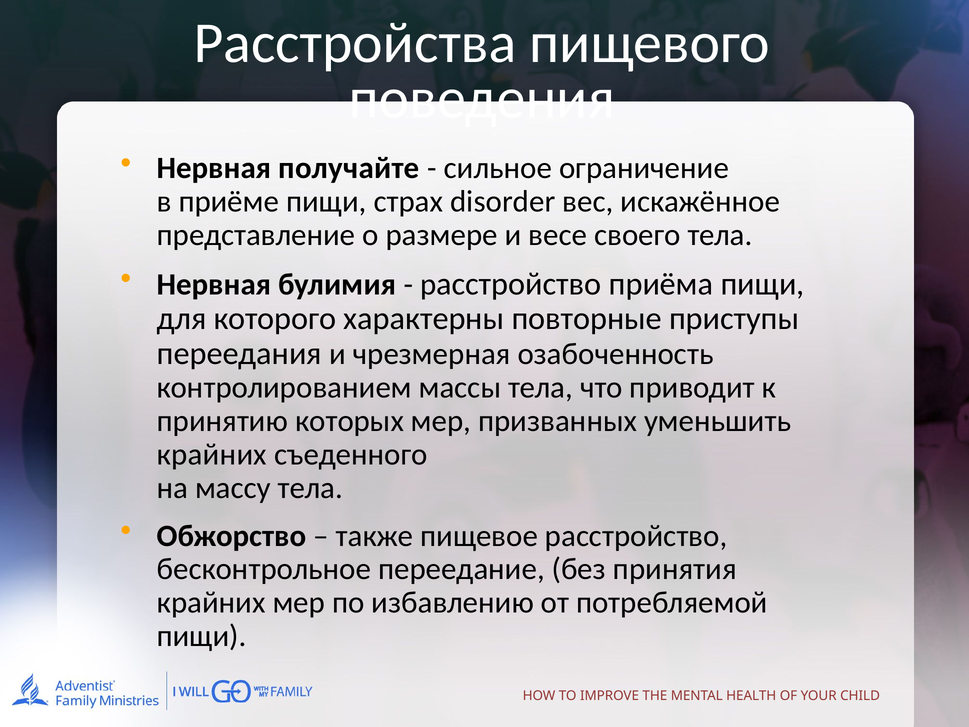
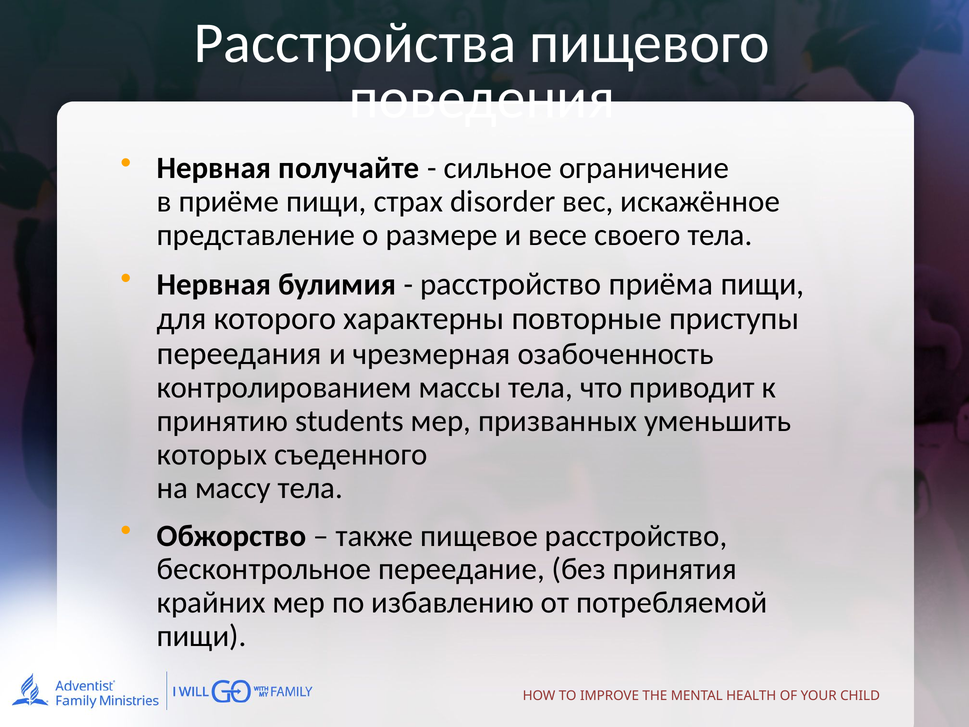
которых: которых -> students (349, 421)
крайних: крайних -> которых (212, 454)
